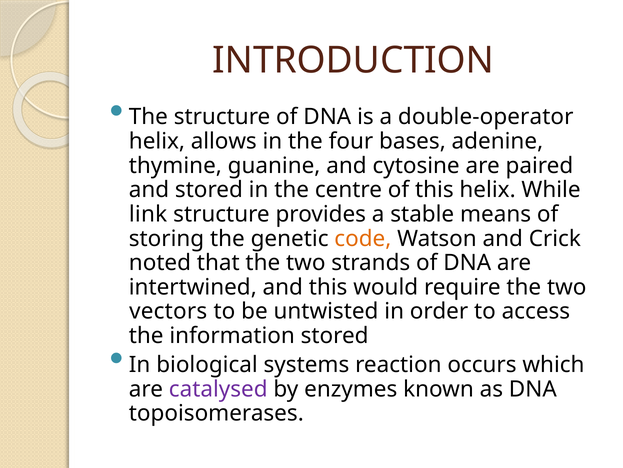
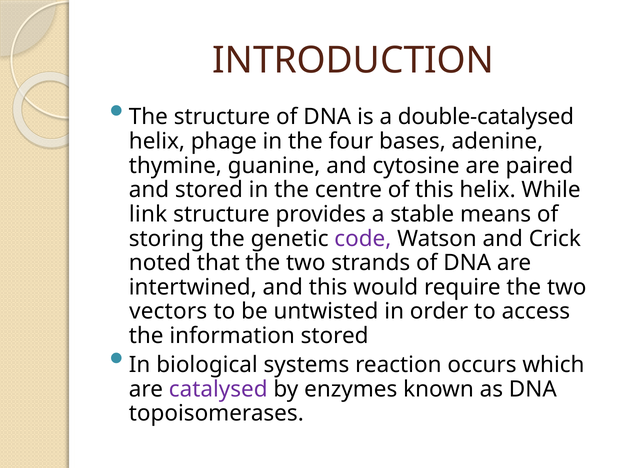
double-operator: double-operator -> double-catalysed (486, 117)
allows: allows -> phage (224, 141)
code colour: orange -> purple (363, 238)
